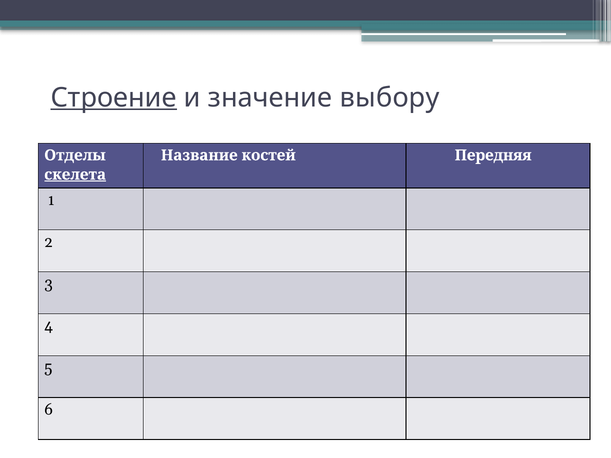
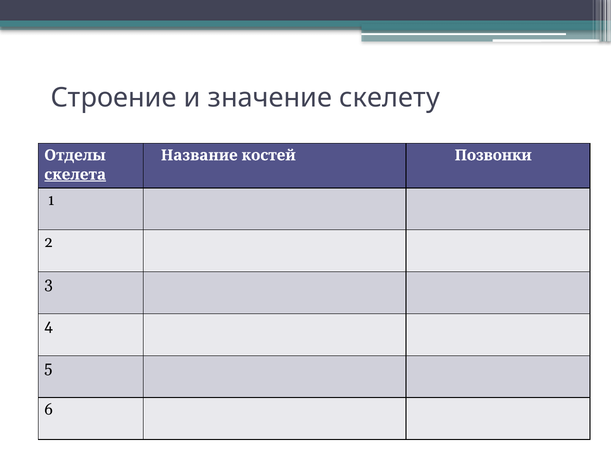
Строение underline: present -> none (114, 98)
выбору: выбору -> скелету (390, 98)
Передняя: Передняя -> Позвонки (493, 155)
